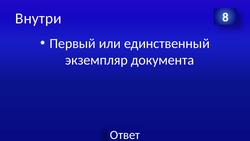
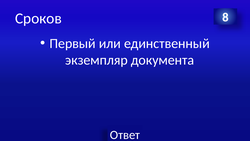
Внутри: Внутри -> Сроков (38, 18)
